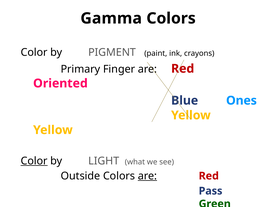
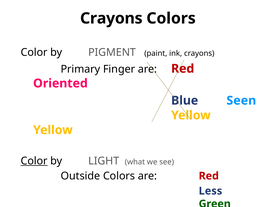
Gamma: Gamma -> Crayons (111, 18)
Ones: Ones -> Seen (241, 101)
are underline: present -> none (147, 176)
Pass: Pass -> Less (210, 191)
